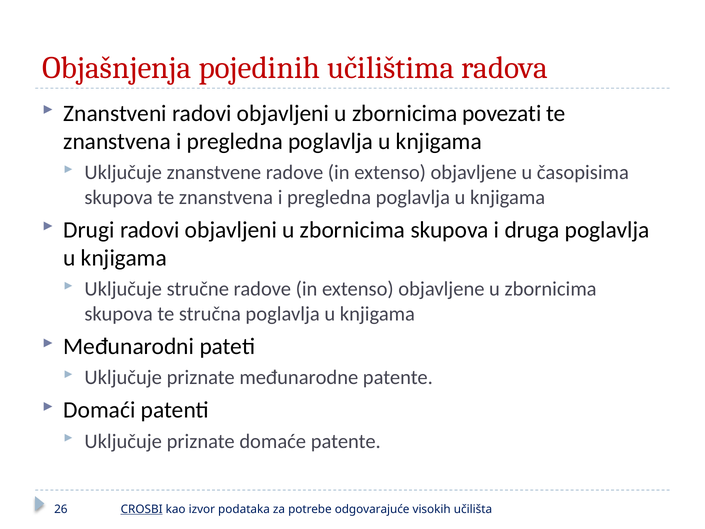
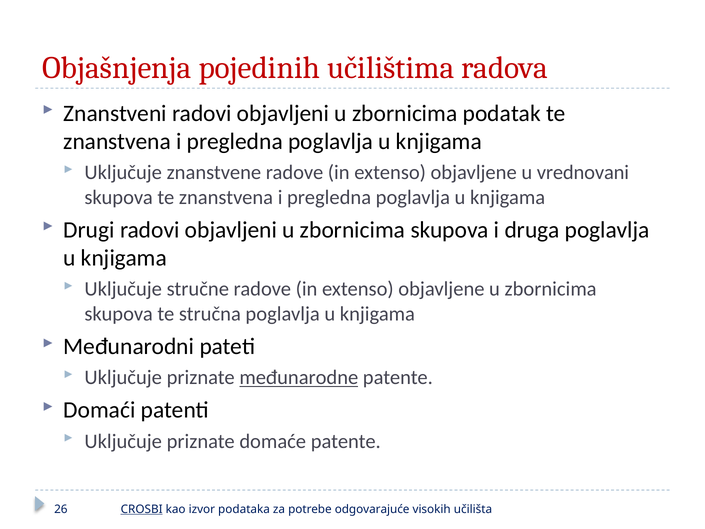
povezati: povezati -> podatak (502, 113)
časopisima: časopisima -> vrednovani (583, 173)
međunarodne underline: none -> present (299, 377)
